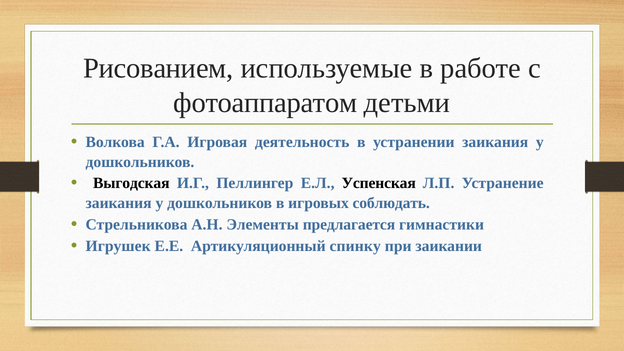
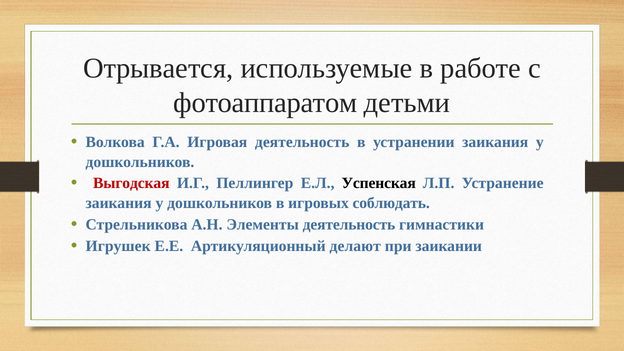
Рисованием: Рисованием -> Отрывается (158, 68)
Выгодская colour: black -> red (131, 183)
Элементы предлагается: предлагается -> деятельность (349, 225)
спинку: спинку -> делают (355, 246)
